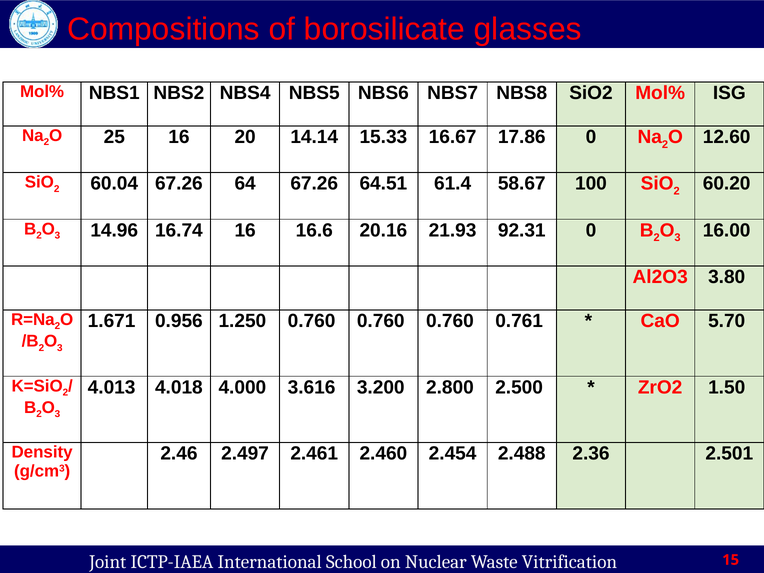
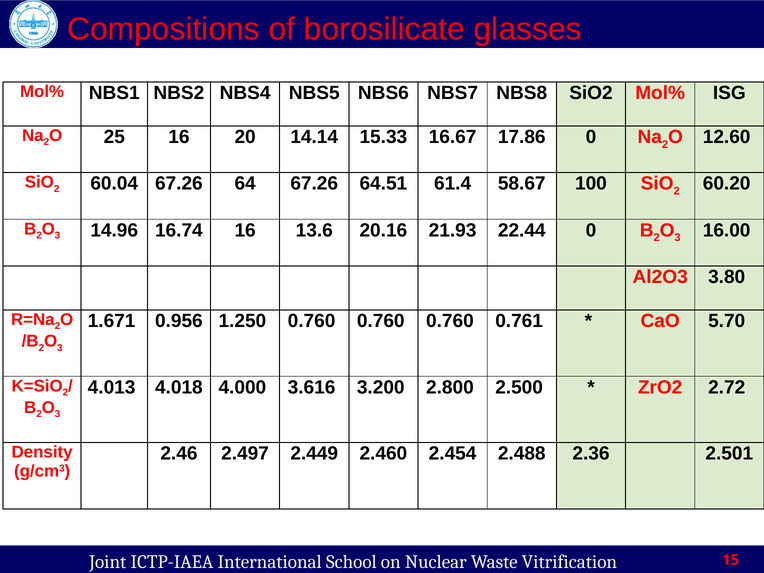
16.6: 16.6 -> 13.6 (314, 230)
92.31: 92.31 -> 22.44 (522, 230)
1.50: 1.50 -> 2.72 (727, 387)
2.461: 2.461 -> 2.449 (314, 454)
